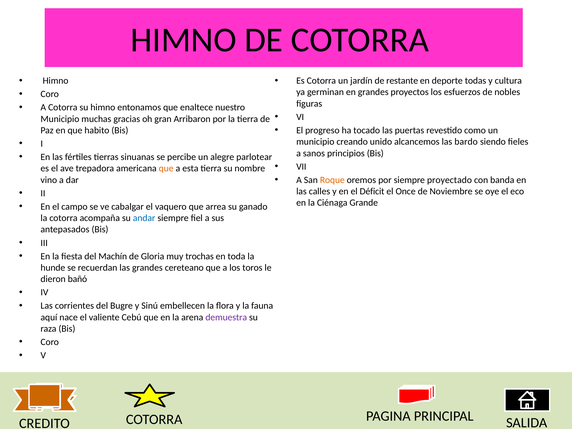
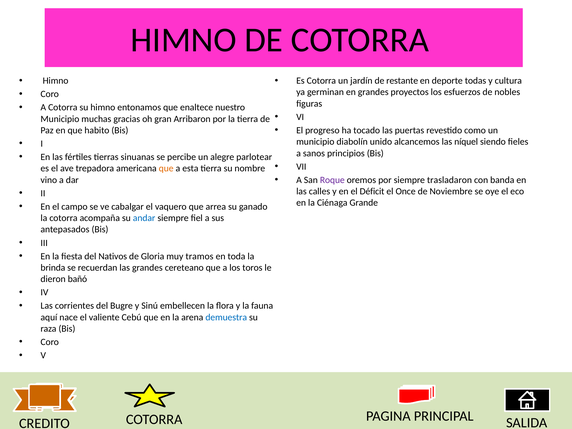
creando: creando -> diabolín (352, 142)
bardo: bardo -> níquel (466, 142)
Roque colour: orange -> purple (332, 180)
proyectado: proyectado -> trasladaron (450, 180)
Machín: Machín -> Nativos (113, 256)
trochas: trochas -> tramos (200, 256)
hunde: hunde -> brinda (53, 268)
demuestra colour: purple -> blue (226, 317)
